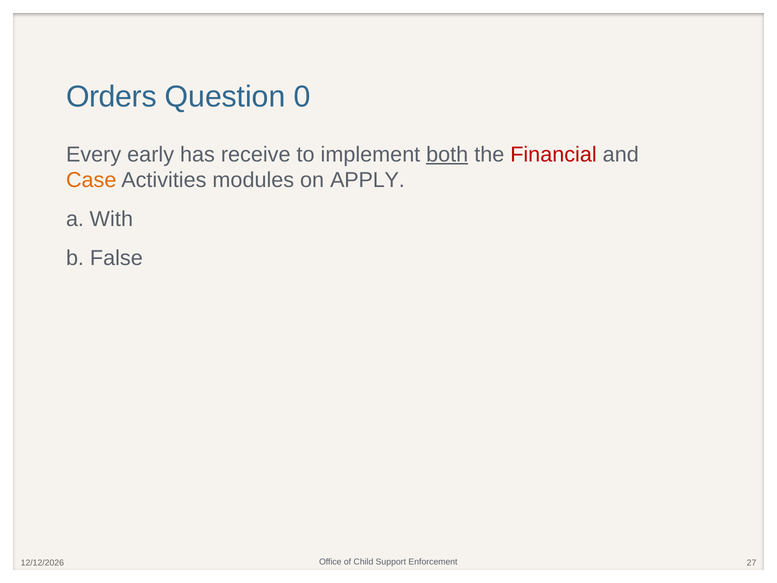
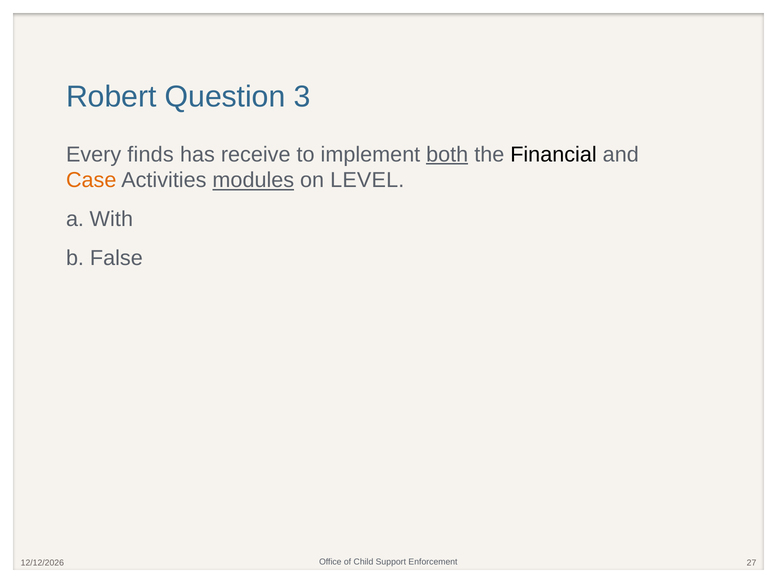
Orders: Orders -> Robert (111, 97)
0: 0 -> 3 (302, 97)
early: early -> finds (151, 154)
Financial colour: red -> black (553, 154)
modules underline: none -> present (253, 180)
APPLY: APPLY -> LEVEL (367, 180)
